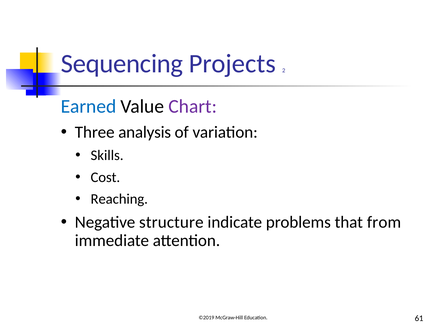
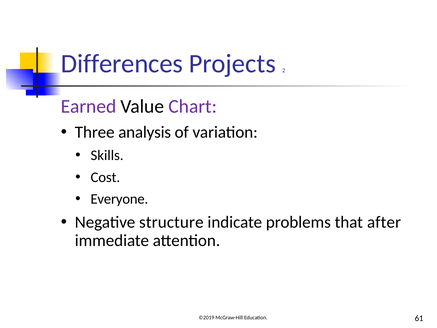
Sequencing: Sequencing -> Differences (122, 64)
Earned colour: blue -> purple (89, 106)
Reaching: Reaching -> Everyone (119, 199)
from: from -> after (384, 222)
